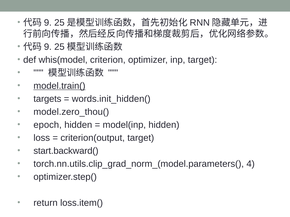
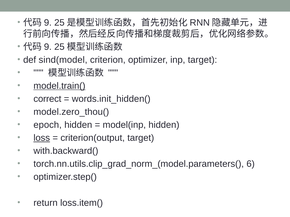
whis(model: whis(model -> sind(model (63, 60)
targets: targets -> correct (47, 99)
loss underline: none -> present (42, 138)
start.backward(: start.backward( -> with.backward( (66, 151)
4: 4 -> 6 (251, 164)
